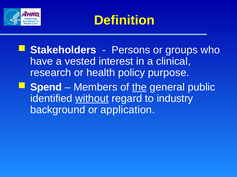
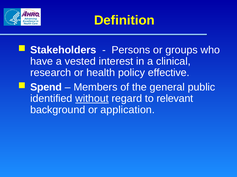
purpose: purpose -> effective (169, 73)
the underline: present -> none (139, 88)
industry: industry -> relevant (175, 99)
